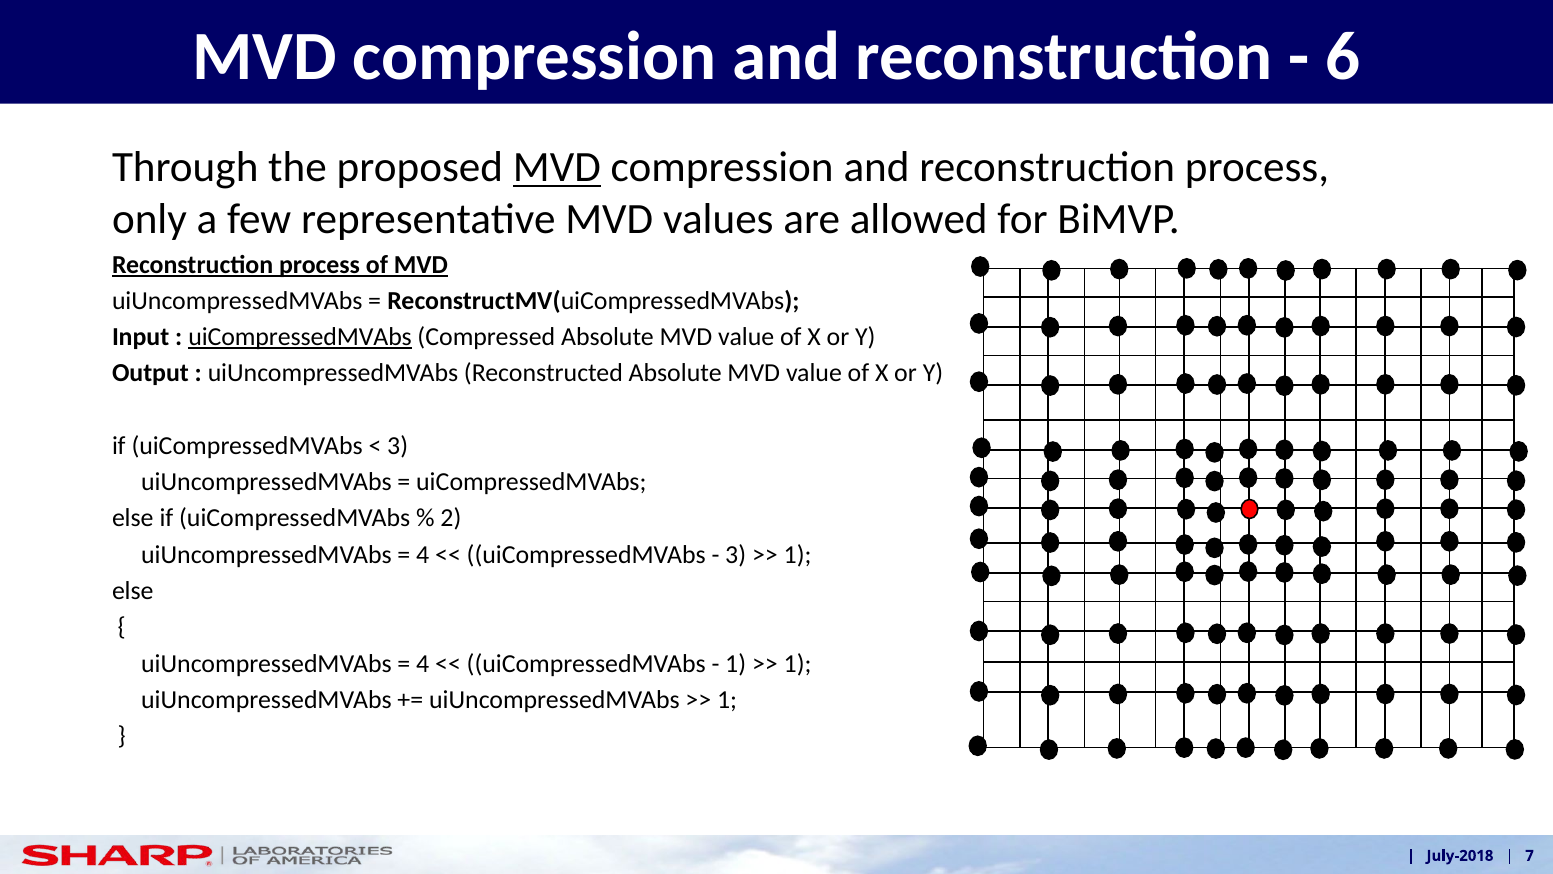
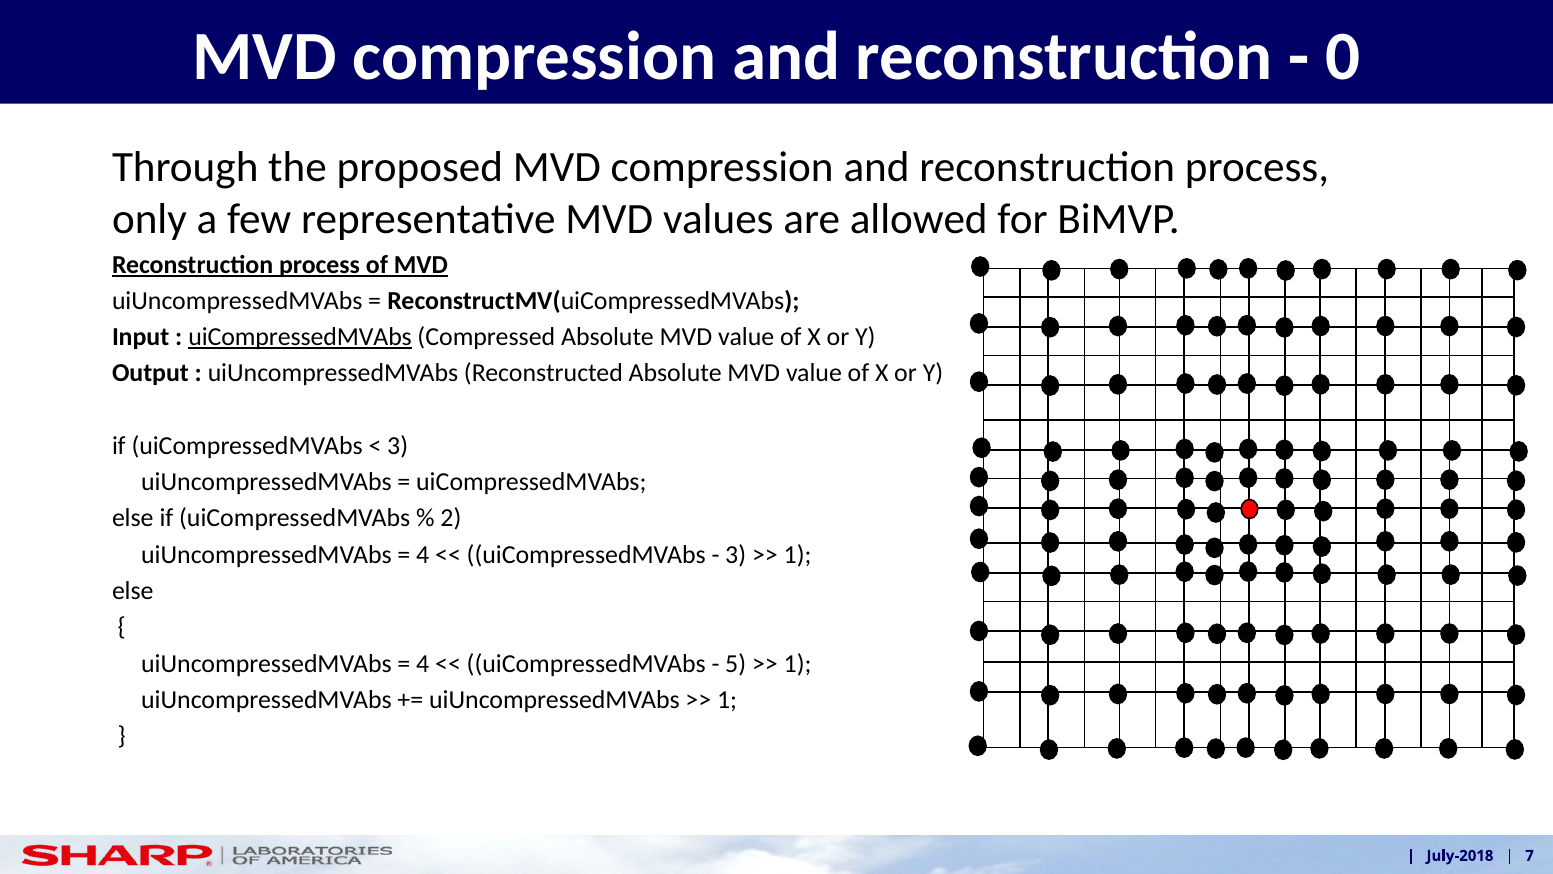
6: 6 -> 0 (1343, 57)
MVD underline: present -> none (557, 167)
1: 1 -> 5 (736, 663)
